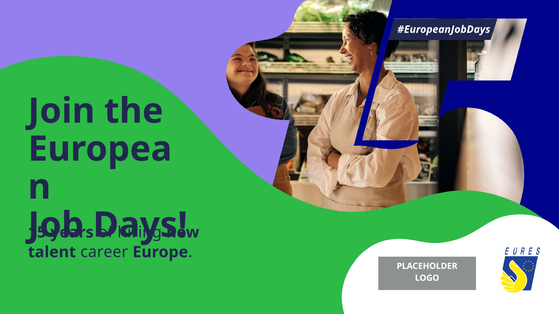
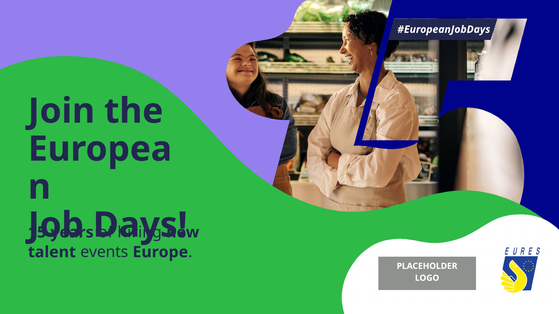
career: career -> events (104, 252)
